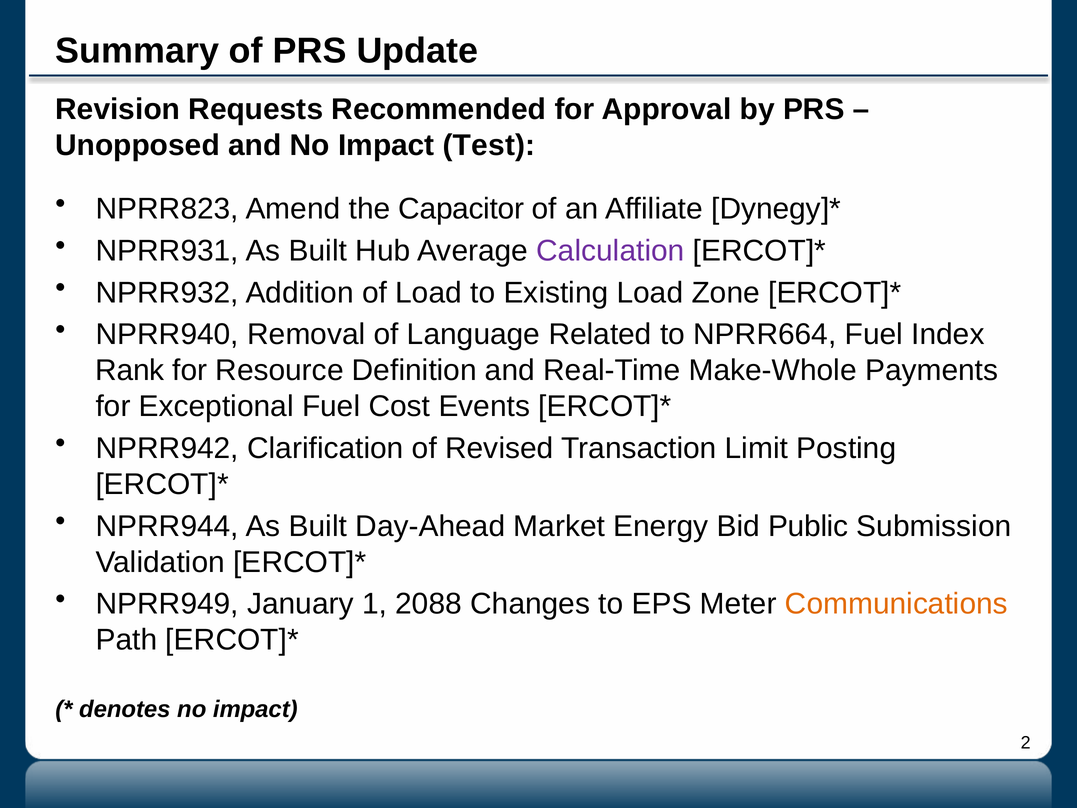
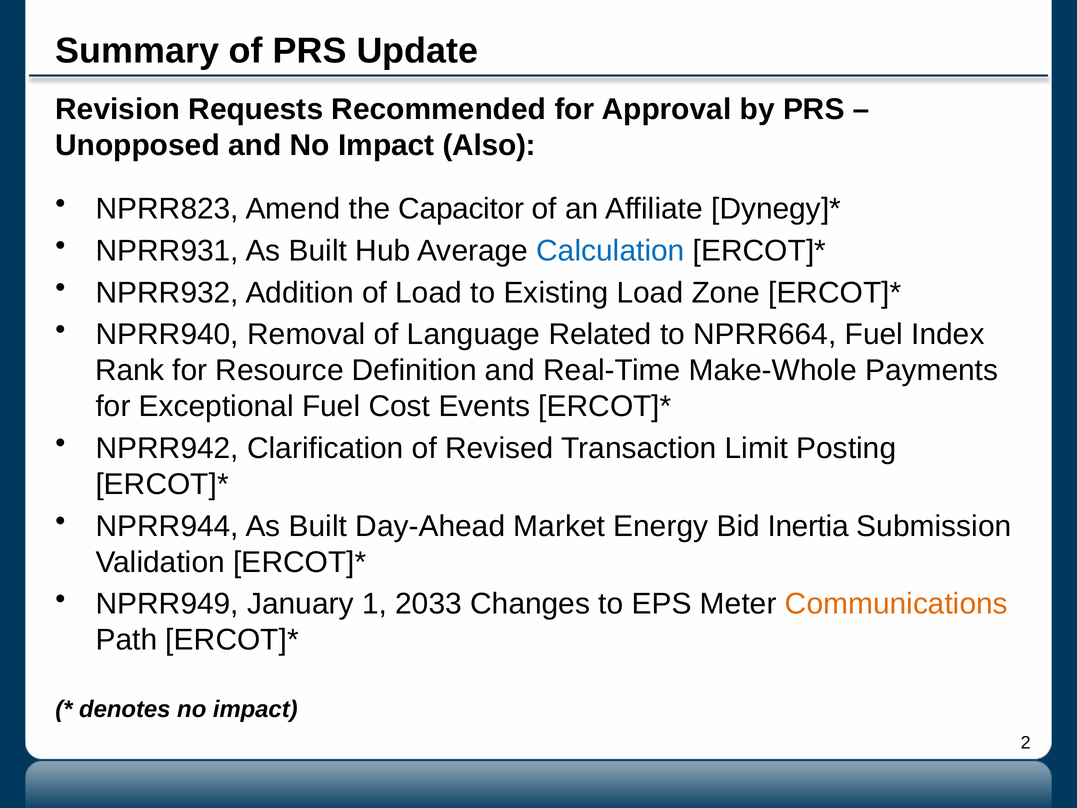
Test: Test -> Also (489, 145)
Calculation colour: purple -> blue (610, 251)
Public: Public -> Inertia (808, 526)
2088: 2088 -> 2033 (429, 604)
